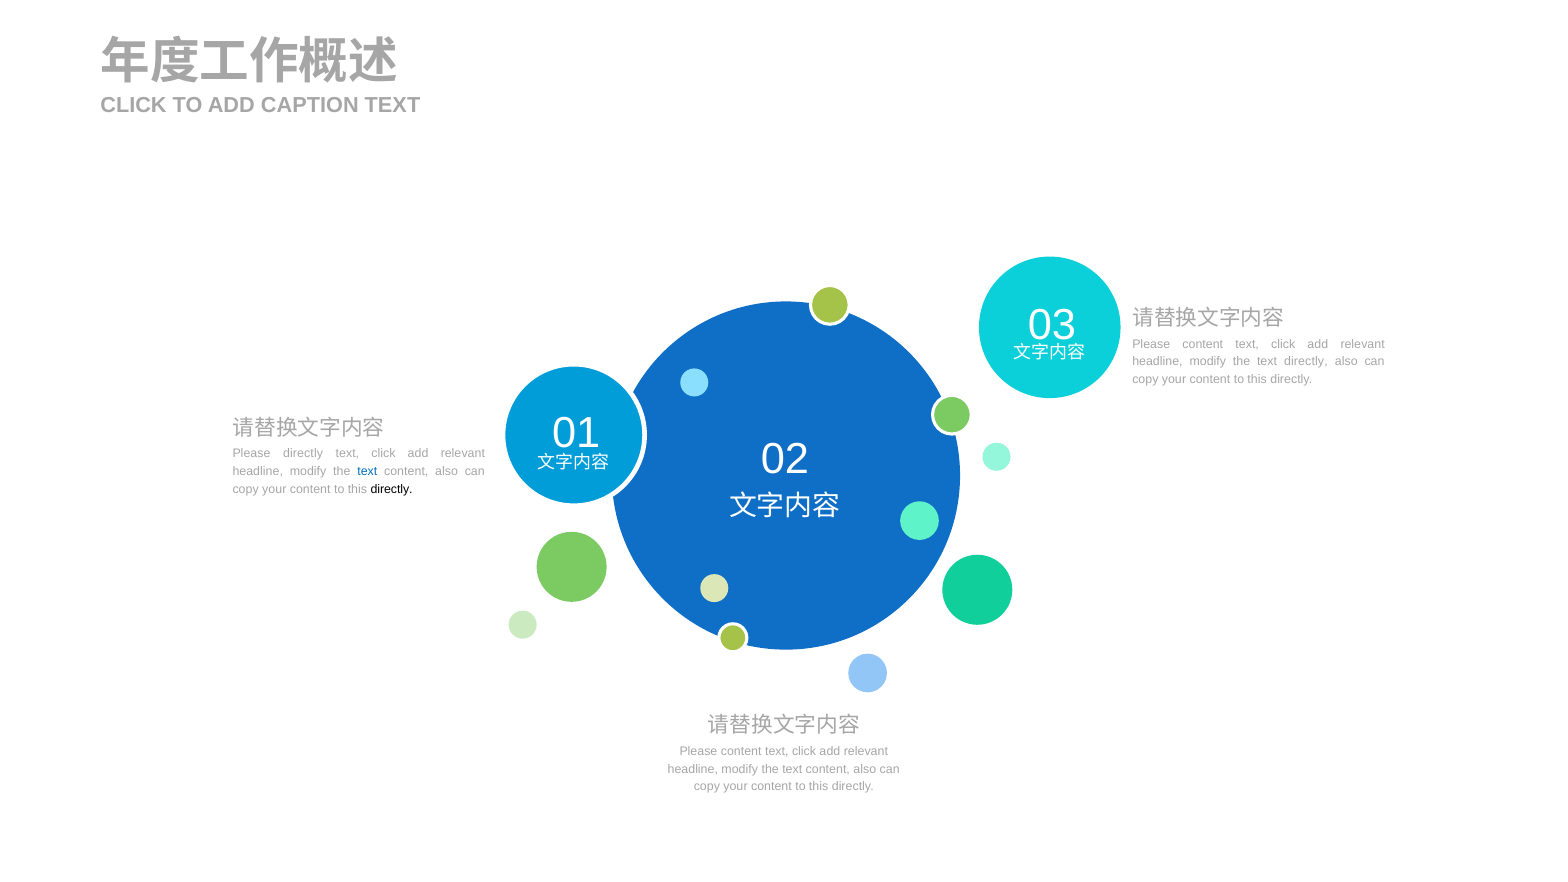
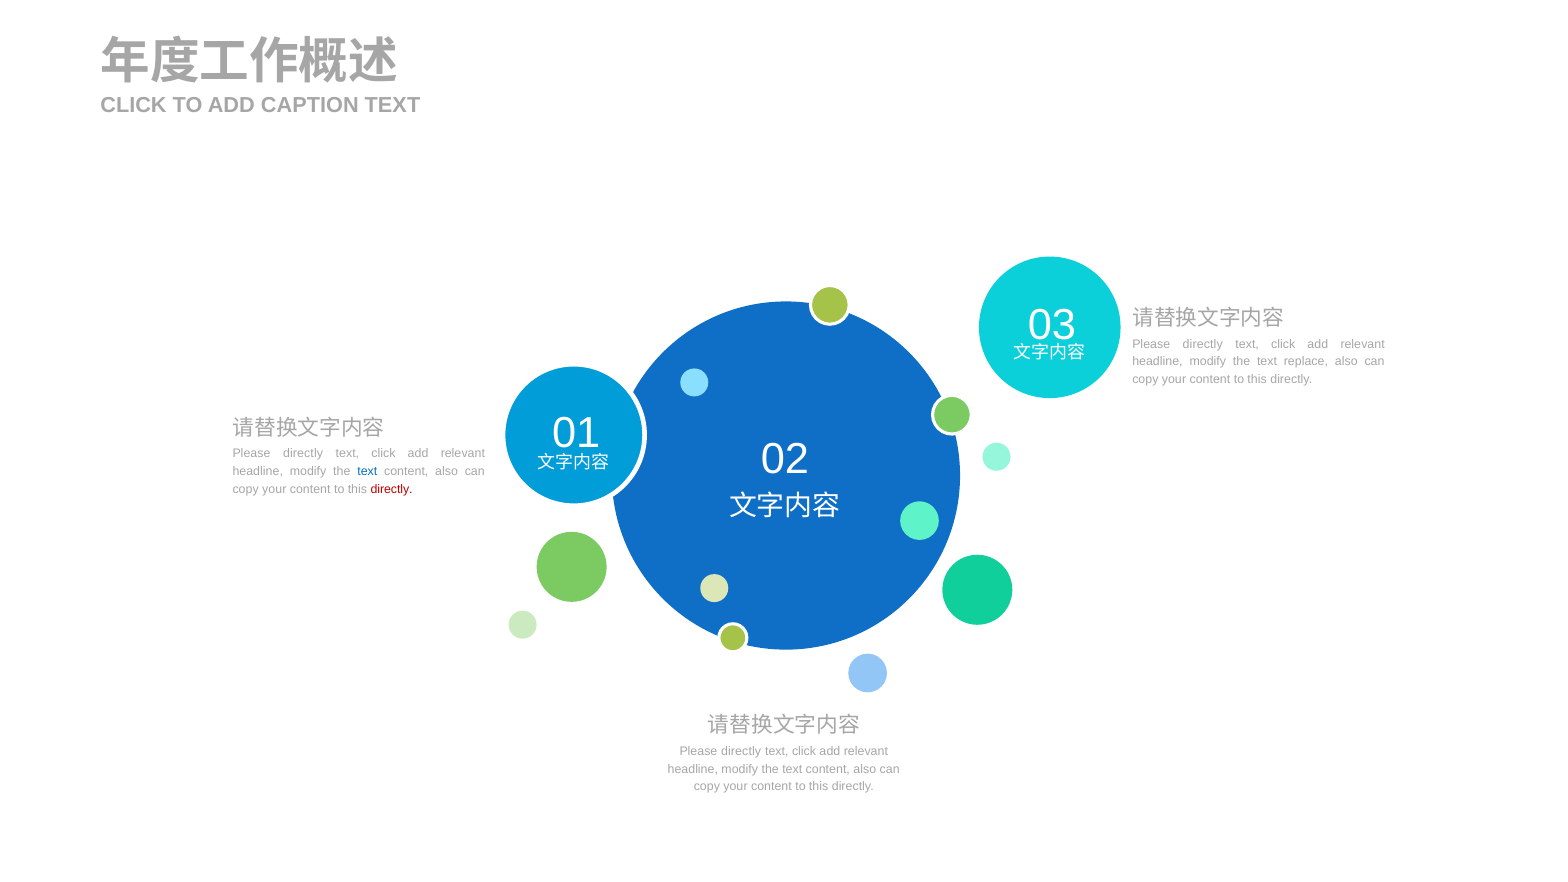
content: content -> directly (1203, 344)
text directly: directly -> replace (1306, 362)
directly colour: black -> red (392, 489)
content: content -> directly (741, 751)
